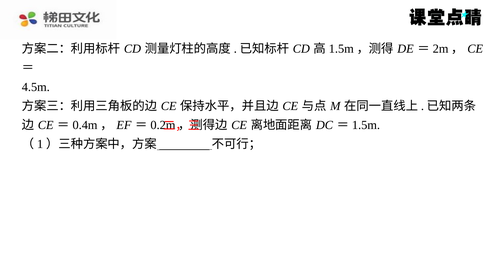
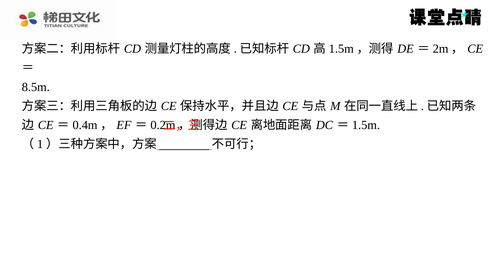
4.5m: 4.5m -> 8.5m (36, 87)
